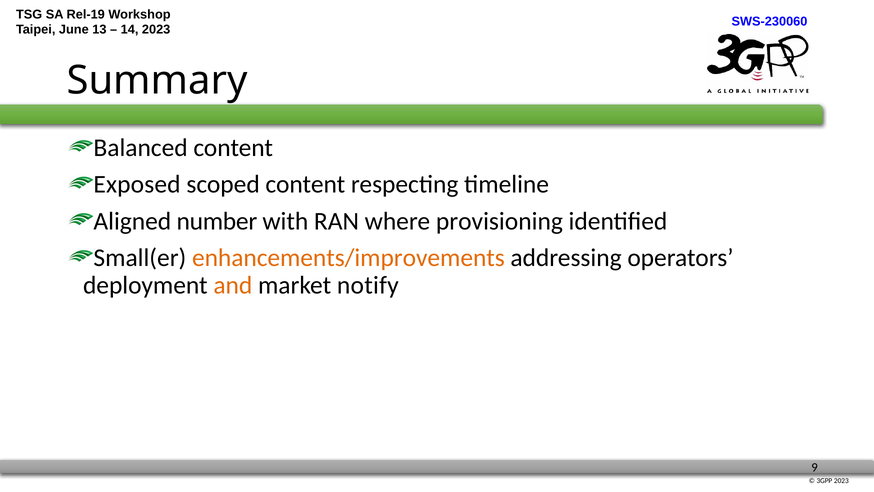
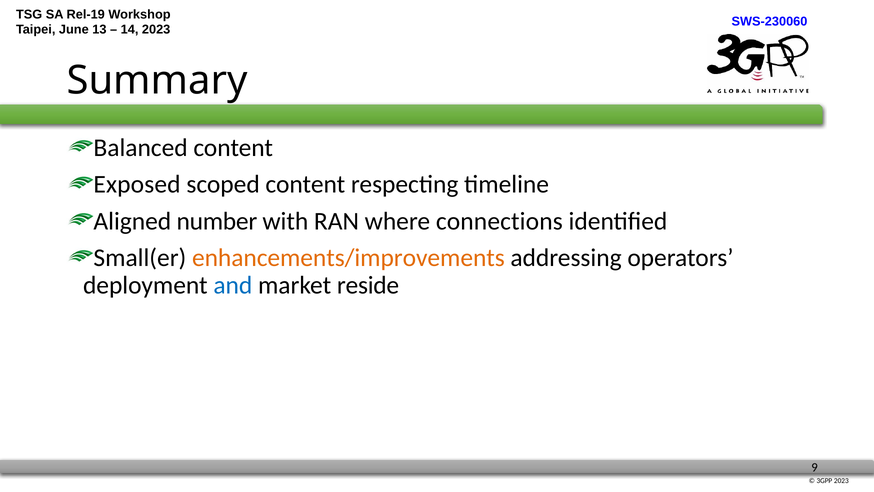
provisioning: provisioning -> connections (499, 221)
and colour: orange -> blue (233, 285)
notify: notify -> reside (368, 285)
